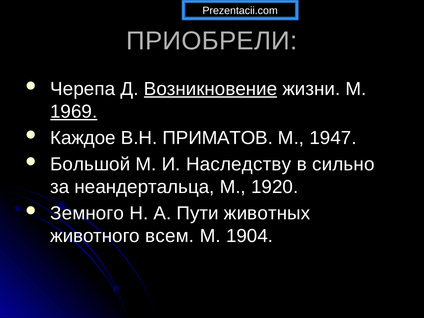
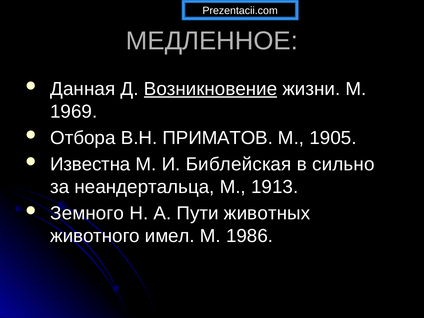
ПРИОБРЕЛИ: ПРИОБРЕЛИ -> МЕДЛЕННОЕ (212, 41)
Черепа: Черепа -> Данная (83, 89)
1969 underline: present -> none (74, 112)
Каждое: Каждое -> Отбора (83, 138)
1947: 1947 -> 1905 (333, 138)
Большой: Большой -> Известна (90, 164)
Наследству: Наследству -> Библейская (239, 164)
1920: 1920 -> 1913 (275, 187)
всем: всем -> имел (170, 236)
1904: 1904 -> 1986 (250, 236)
